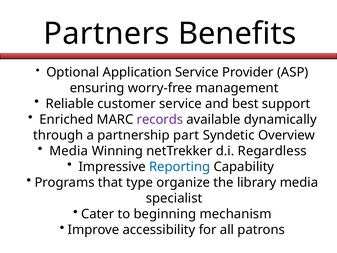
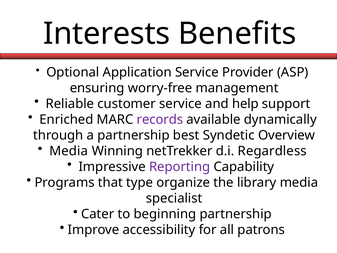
Partners: Partners -> Interests (107, 34)
best: best -> help (245, 104)
part: part -> best (186, 135)
Reporting colour: blue -> purple (180, 167)
beginning mechanism: mechanism -> partnership (236, 214)
